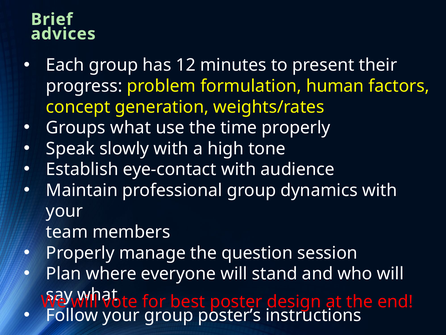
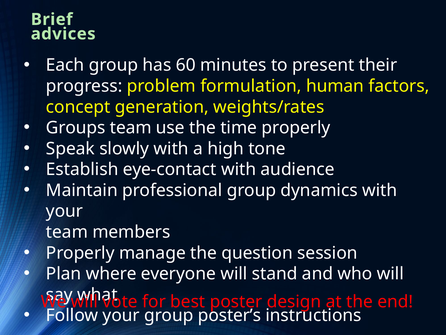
12: 12 -> 60 (186, 65)
Groups what: what -> team (131, 128)
